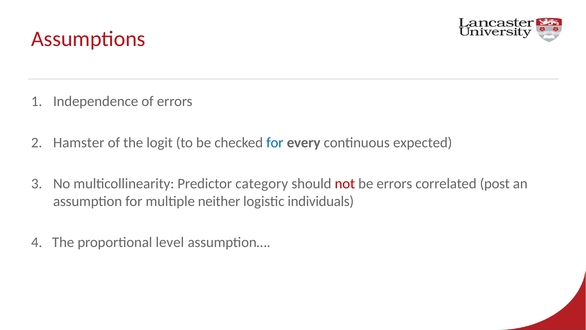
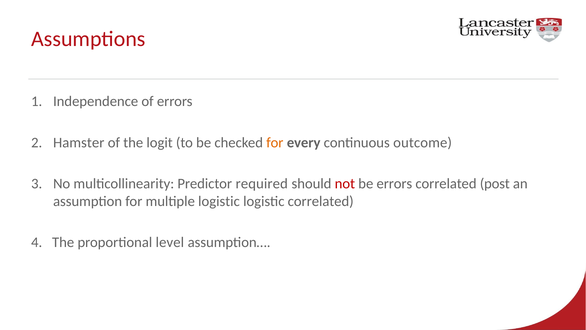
for colour: blue -> orange (275, 142)
expected: expected -> outcome (423, 142)
category: category -> required (262, 183)
multiple neither: neither -> logistic (219, 201)
logistic individuals: individuals -> correlated (321, 201)
